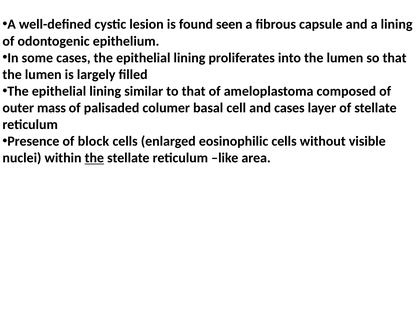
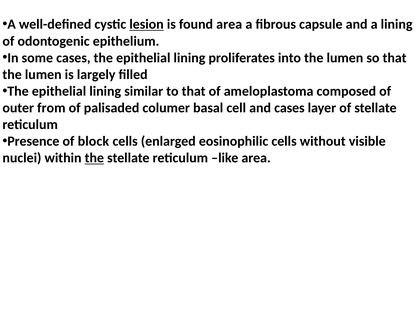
lesion underline: none -> present (147, 24)
found seen: seen -> area (229, 24)
mass: mass -> from (51, 108)
